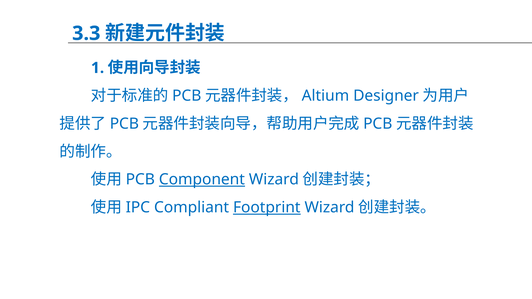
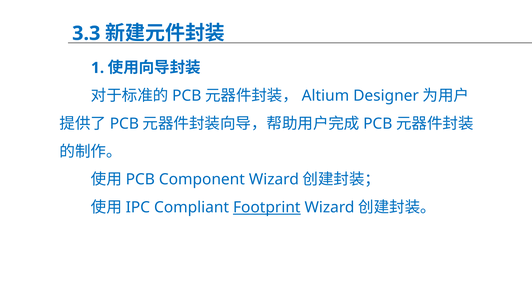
Component underline: present -> none (202, 180)
